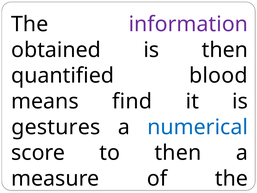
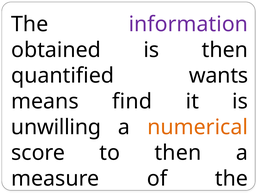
blood: blood -> wants (219, 76)
gestures: gestures -> unwilling (56, 127)
numerical colour: blue -> orange (198, 127)
